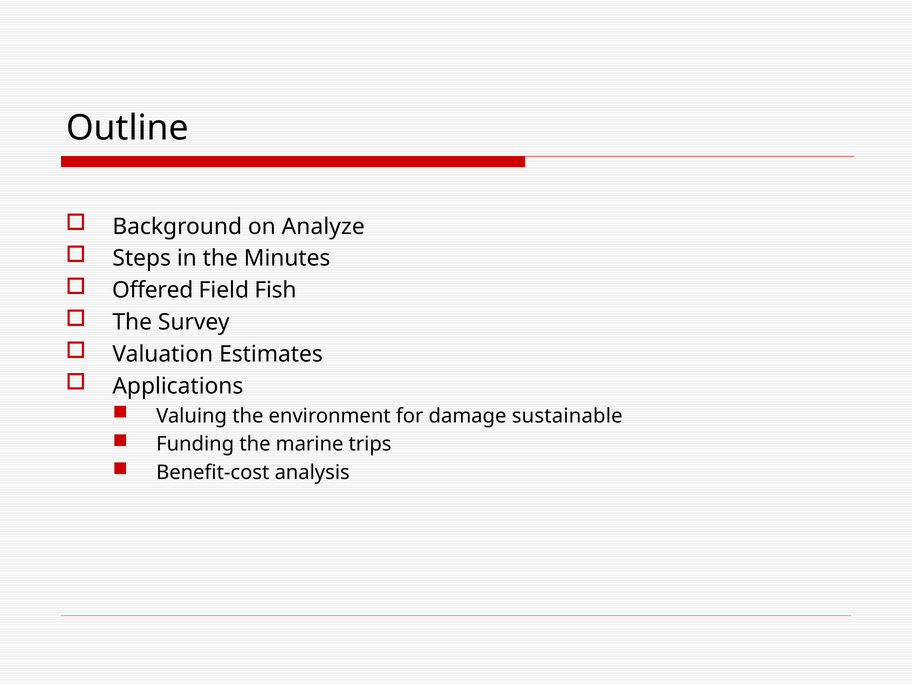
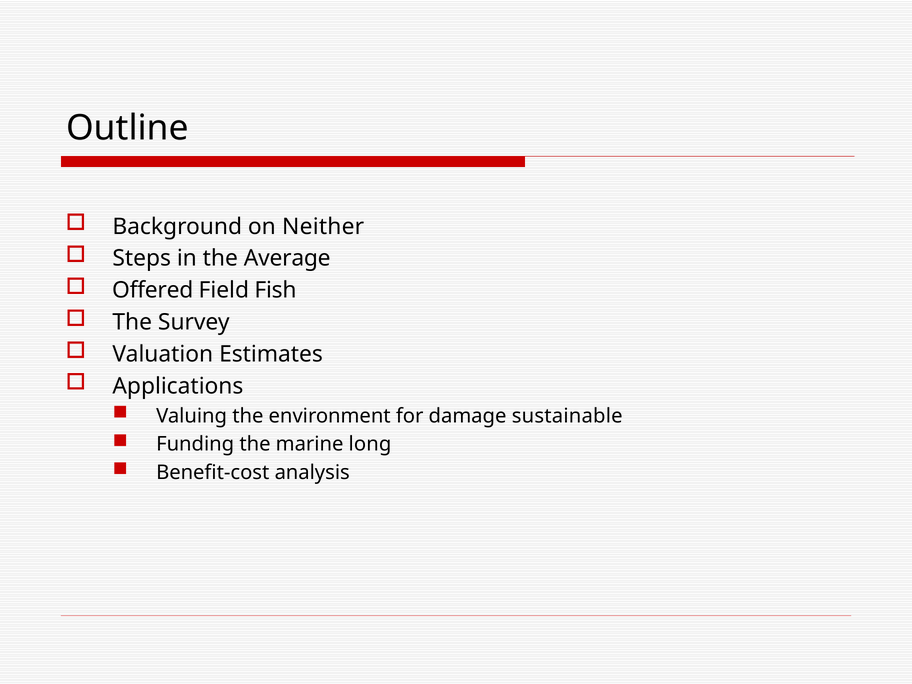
Analyze: Analyze -> Neither (323, 227)
Minutes: Minutes -> Average (287, 258)
trips: trips -> long (370, 444)
